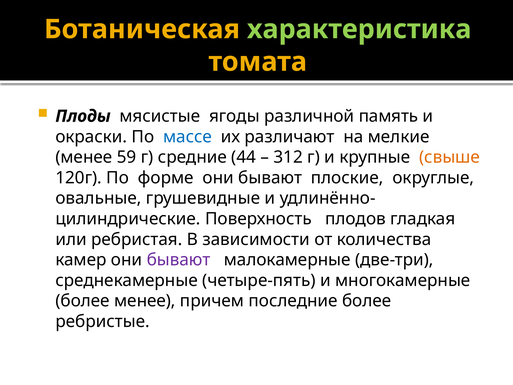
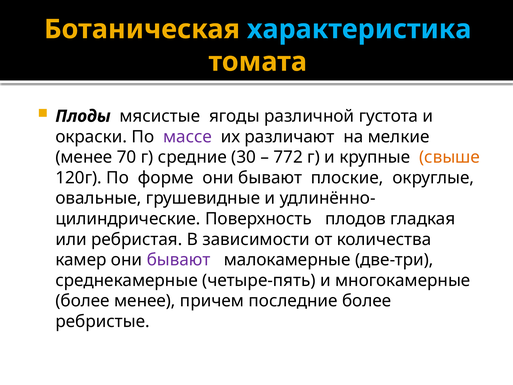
характеристика colour: light green -> light blue (359, 29)
память: память -> густота (388, 116)
массе colour: blue -> purple (188, 137)
59: 59 -> 70 (127, 157)
44: 44 -> 30 (244, 157)
312: 312 -> 772 (288, 157)
